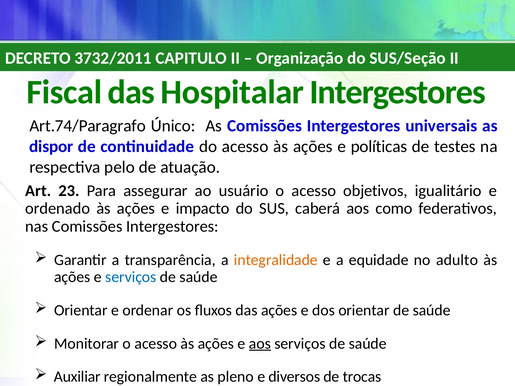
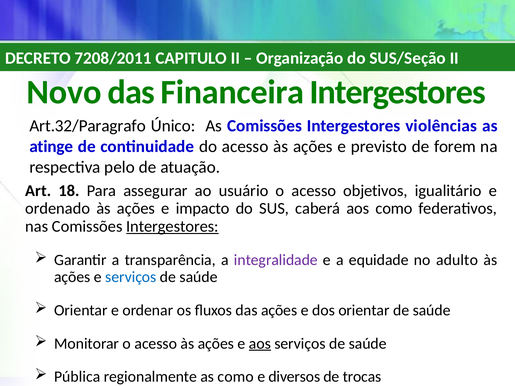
3732/2011: 3732/2011 -> 7208/2011 (113, 58)
Fiscal: Fiscal -> Novo (64, 92)
Hospitalar: Hospitalar -> Financeira (232, 92)
Art.74/Paragrafo: Art.74/Paragrafo -> Art.32/Paragrafo (88, 126)
universais: universais -> violências (441, 126)
dispor: dispor -> atinge (51, 147)
políticas: políticas -> previsto (379, 147)
testes: testes -> forem (455, 147)
23: 23 -> 18 (69, 191)
Intergestores underline: none -> present (172, 226)
integralidade colour: orange -> purple (276, 260)
Auxiliar: Auxiliar -> Pública (77, 377)
as pleno: pleno -> como (236, 377)
